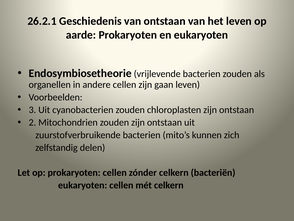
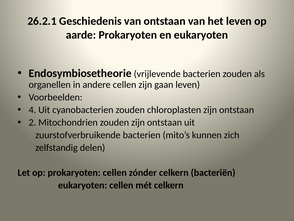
3: 3 -> 4 (32, 110)
